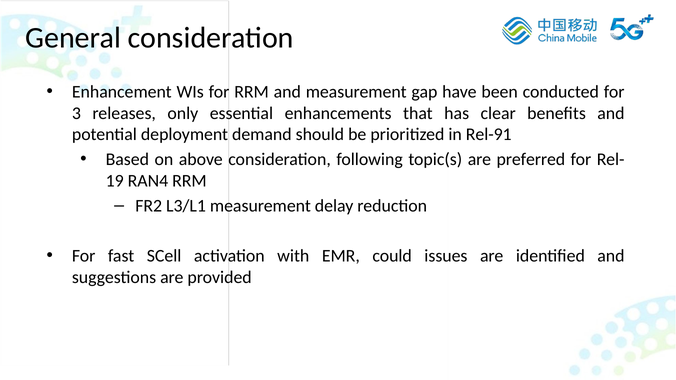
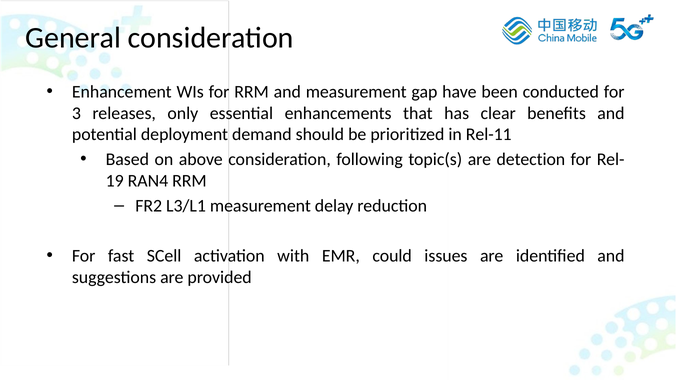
Rel-91: Rel-91 -> Rel-11 (489, 135)
preferred: preferred -> detection (531, 160)
